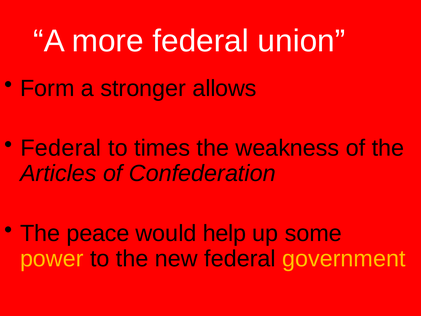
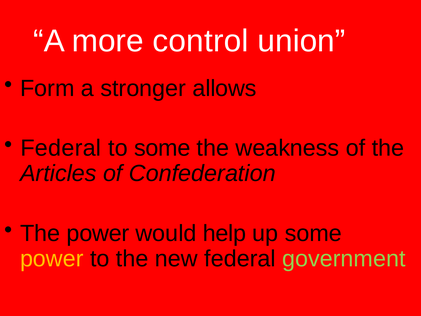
more federal: federal -> control (201, 41)
to times: times -> some (162, 148)
The peace: peace -> power (98, 233)
government colour: yellow -> light green (344, 258)
